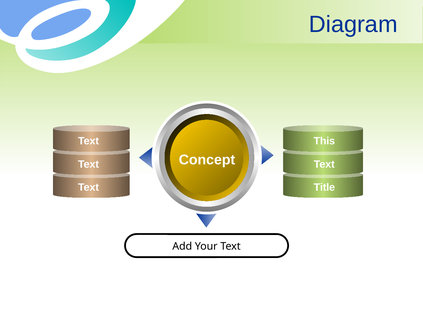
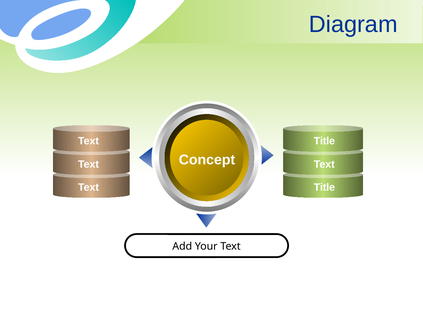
This: This -> Title (324, 141)
